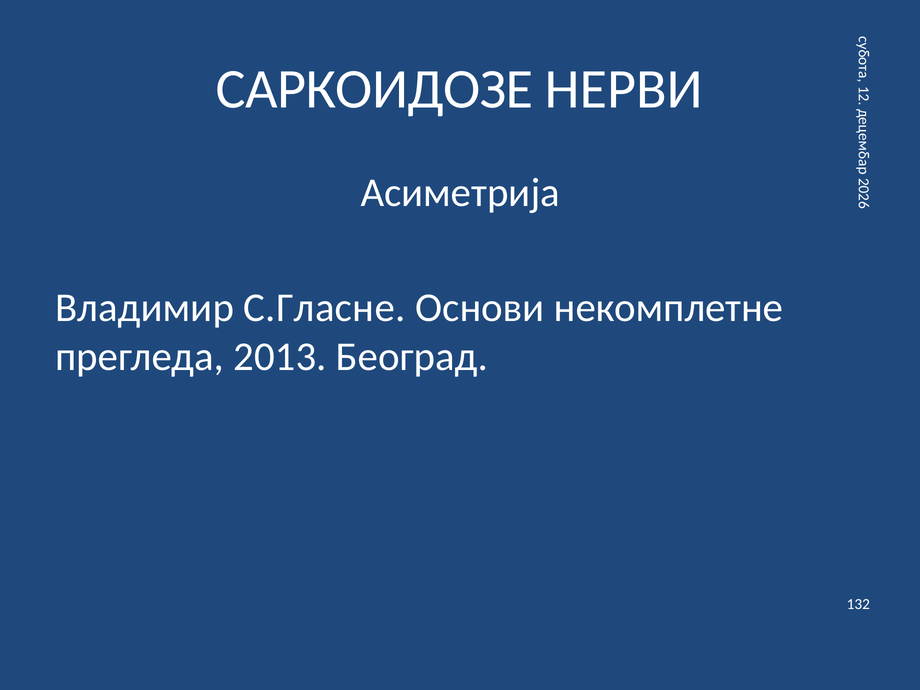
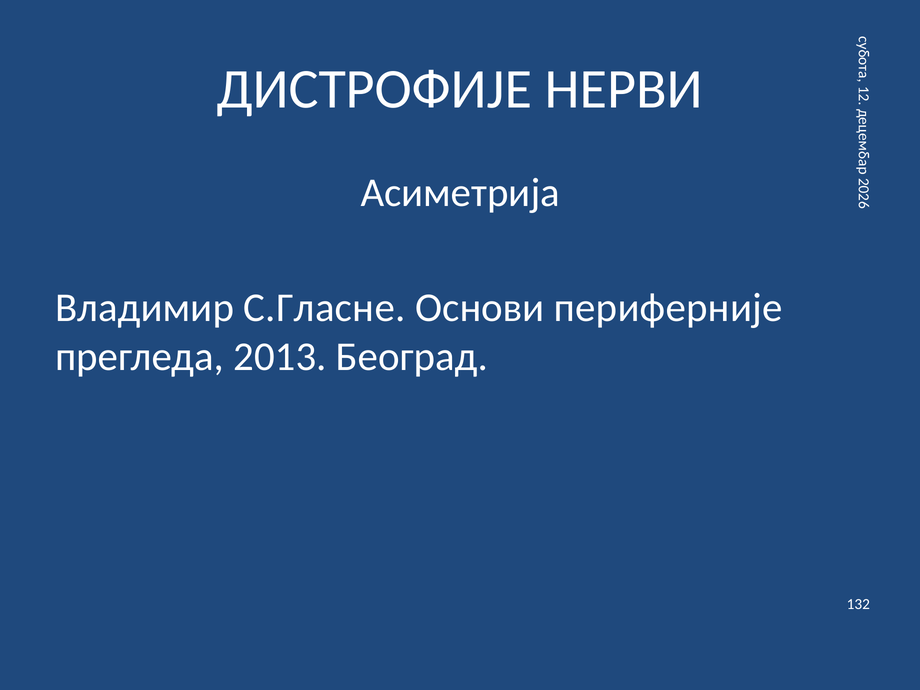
САРКОИДОЗЕ: САРКОИДОЗЕ -> ДИСТРОФИЈЕ (374, 89)
некомплетне: некомплетне -> периферније (668, 308)
